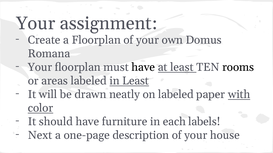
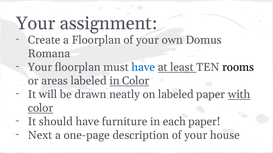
have colour: black -> blue (143, 67)
in Least: Least -> Color (136, 81)
each labels: labels -> paper (204, 122)
